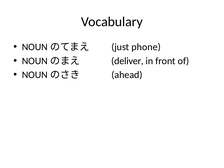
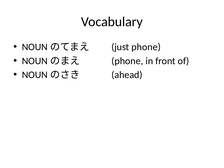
deliver: deliver -> phone (127, 61)
